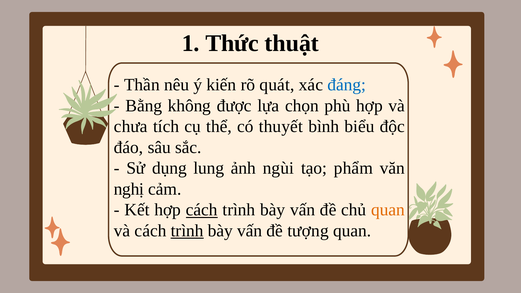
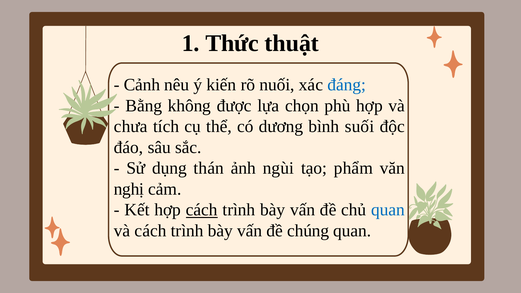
Thần: Thần -> Cảnh (142, 85)
quát: quát -> nuối (277, 85)
thuyết: thuyết -> dương (281, 127)
biểu: biểu -> suối (359, 127)
lung: lung -> thán (209, 168)
quan colour: orange -> blue (388, 210)
trình underline: present -> none (187, 231)
tượng: tượng -> chúng (308, 231)
